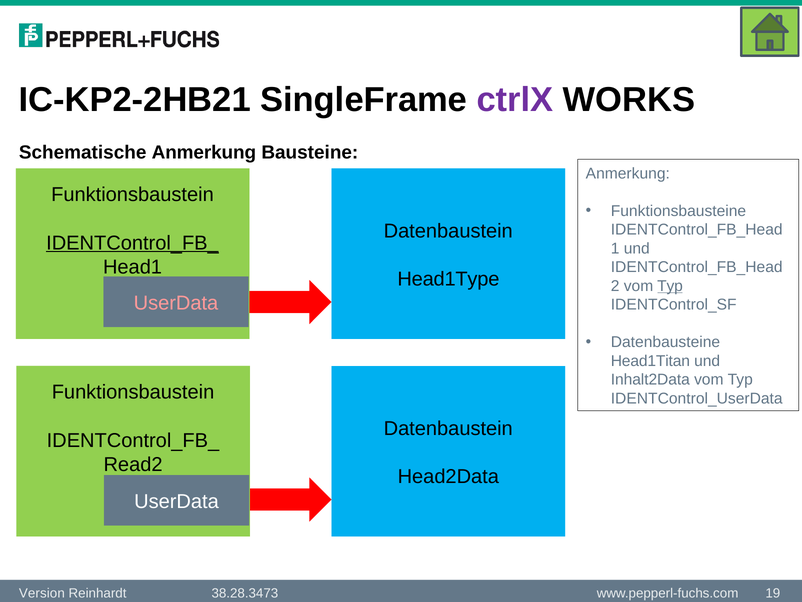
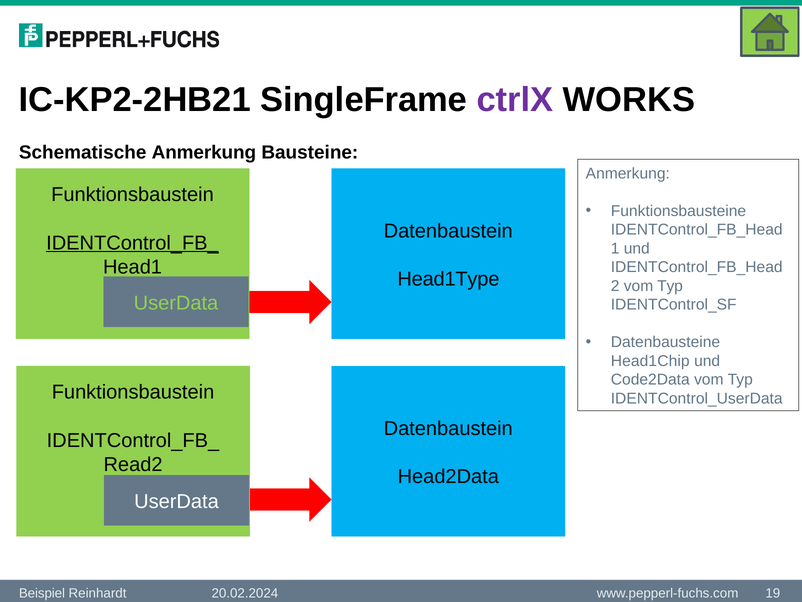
Typ underline: present -> none (670, 286)
UserData colour: pink -> light green (176, 303)
Head1Titan: Head1Titan -> Head1Chip (650, 361)
Inhalt2Data: Inhalt2Data -> Code2Data (650, 379)
Version: Version -> Beispiel (42, 593)
38.28.3473: 38.28.3473 -> 20.02.2024 (245, 593)
